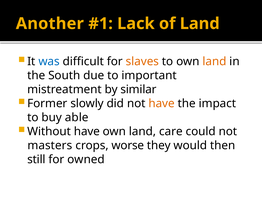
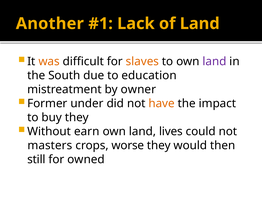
was colour: blue -> orange (49, 61)
land colour: orange -> purple (214, 61)
important: important -> education (149, 75)
similar: similar -> owner (138, 89)
slowly: slowly -> under (87, 103)
buy able: able -> they (77, 117)
Without have: have -> earn (87, 131)
care: care -> lives (171, 131)
